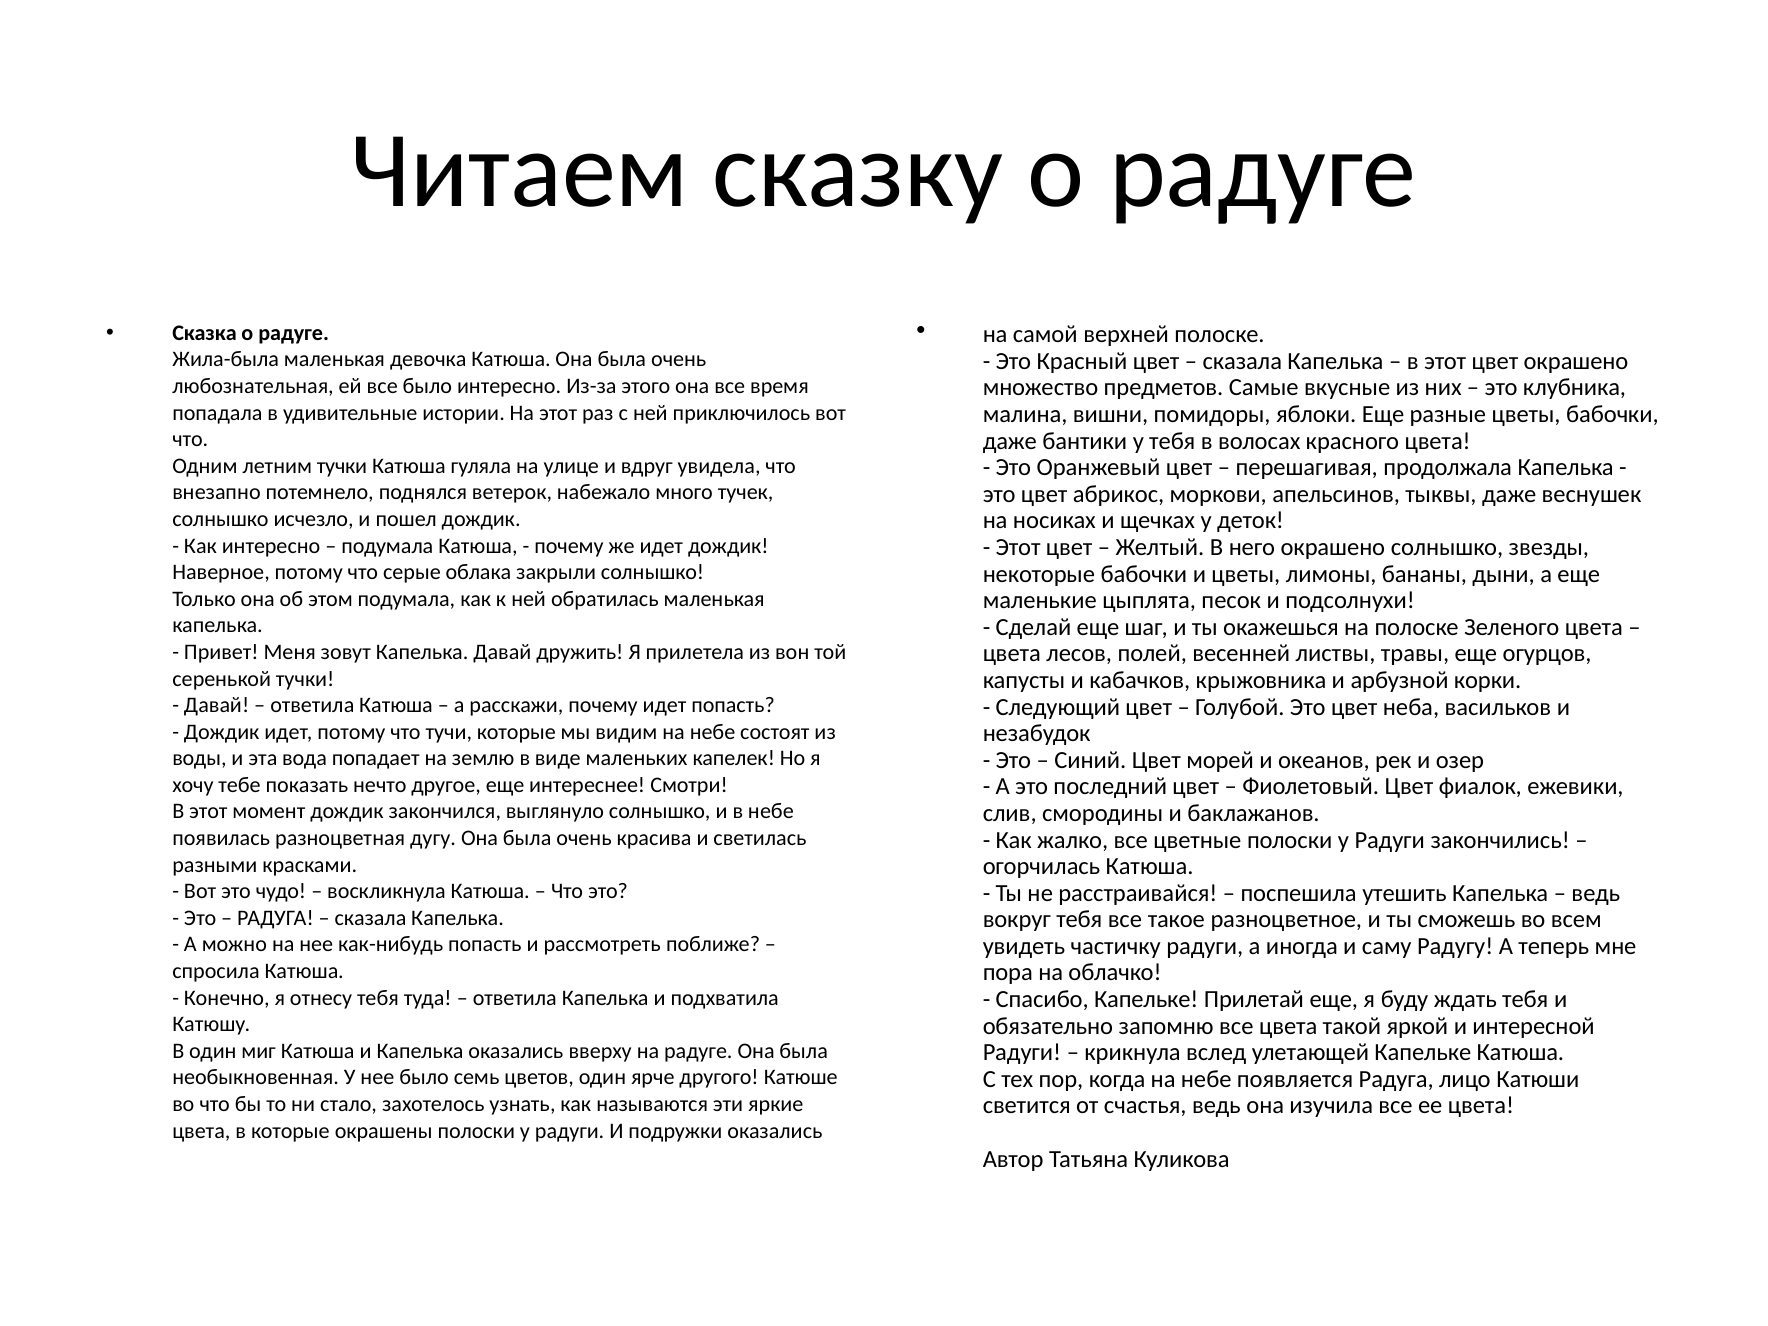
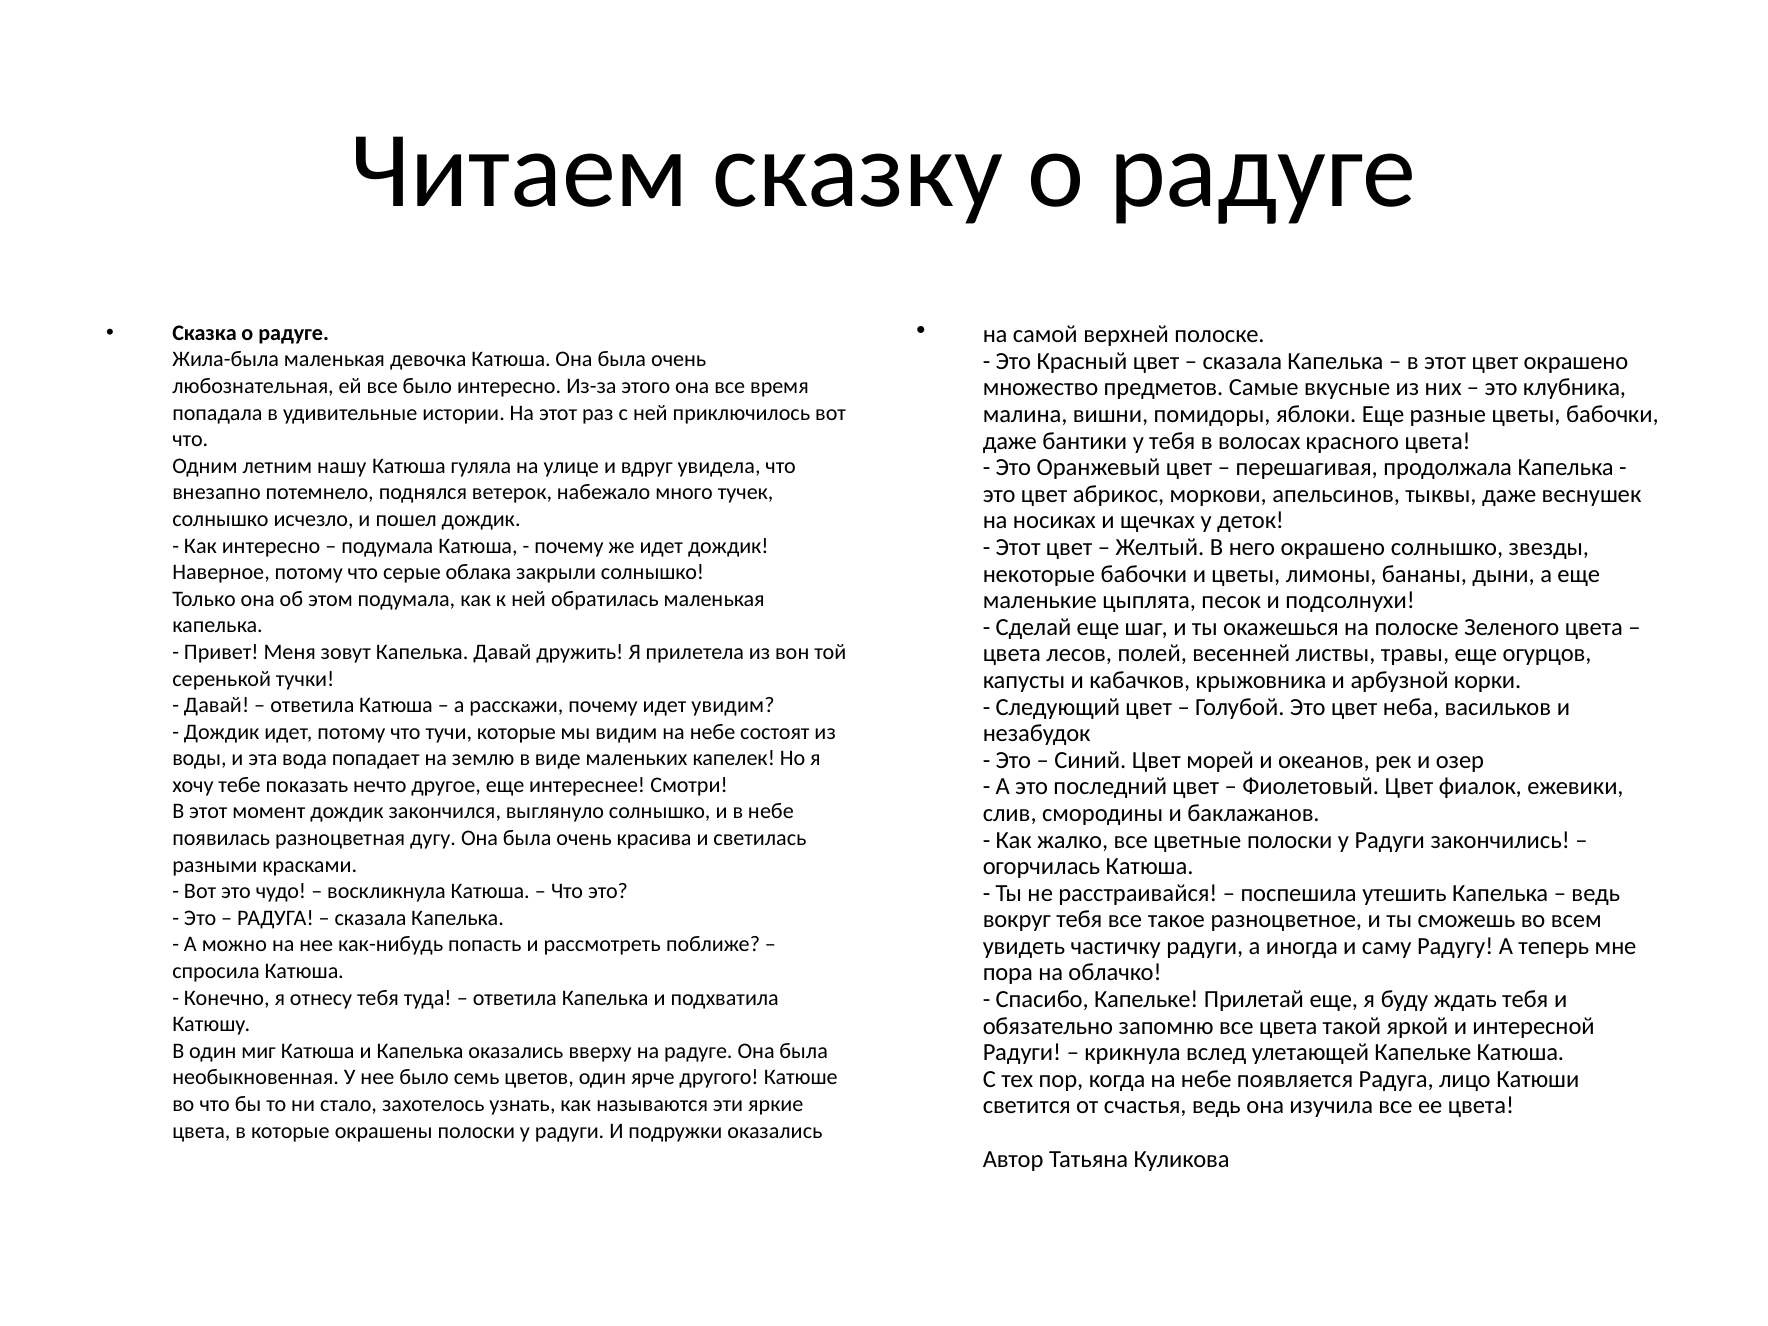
летним тучки: тучки -> нашу (342, 466)
идет попасть: попасть -> увидим (733, 705)
